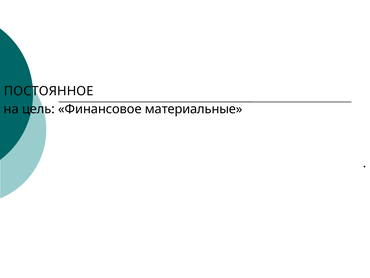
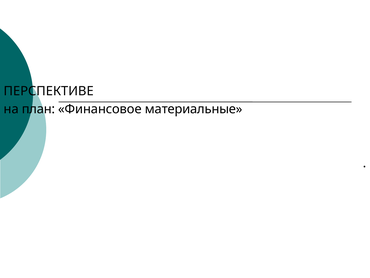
ПОСТОЯННОЕ: ПОСТОЯННОЕ -> ПЕРСПЕКТИВЕ (49, 91)
цель: цель -> план (38, 109)
